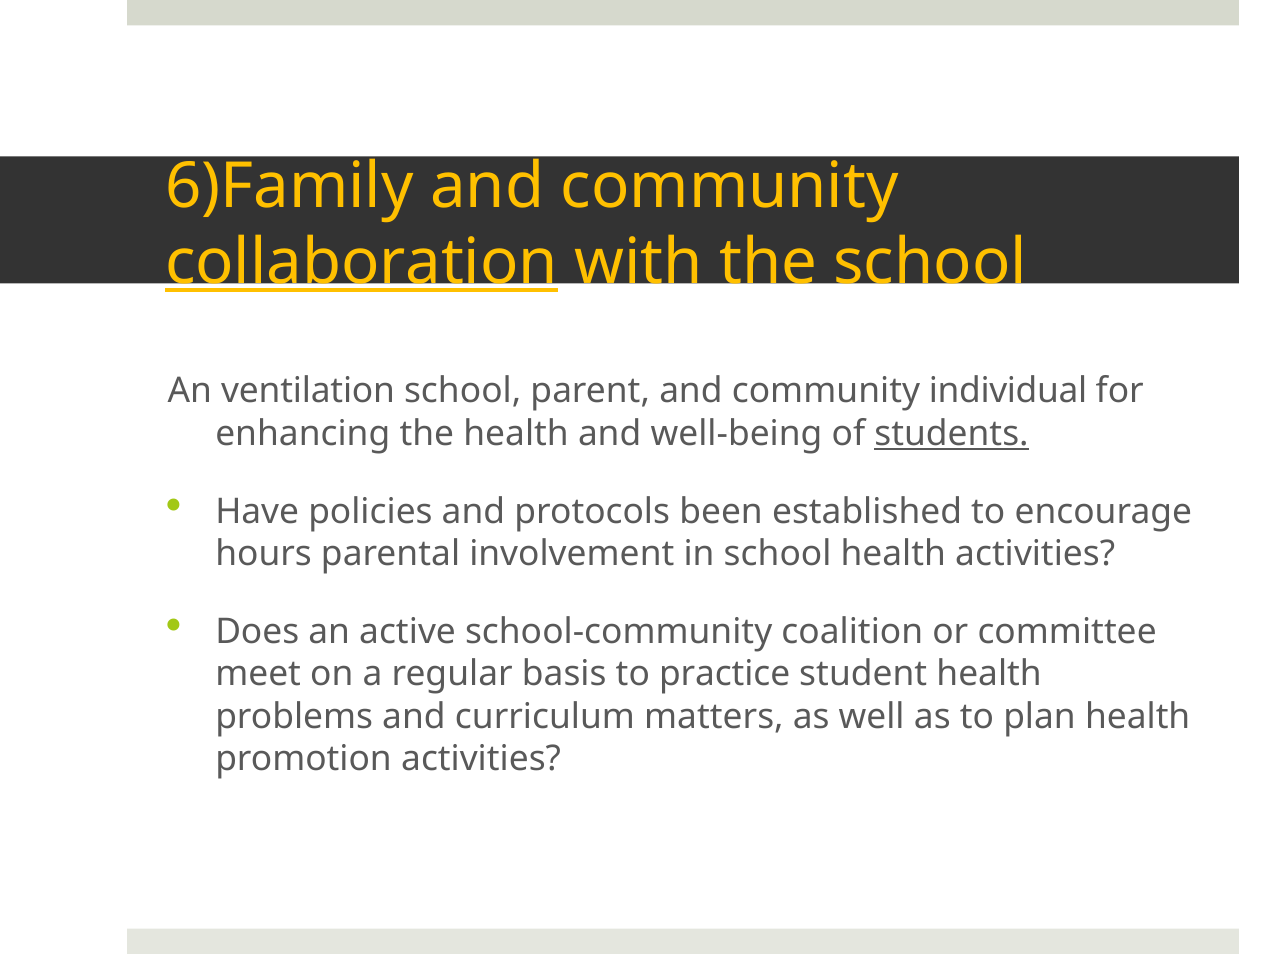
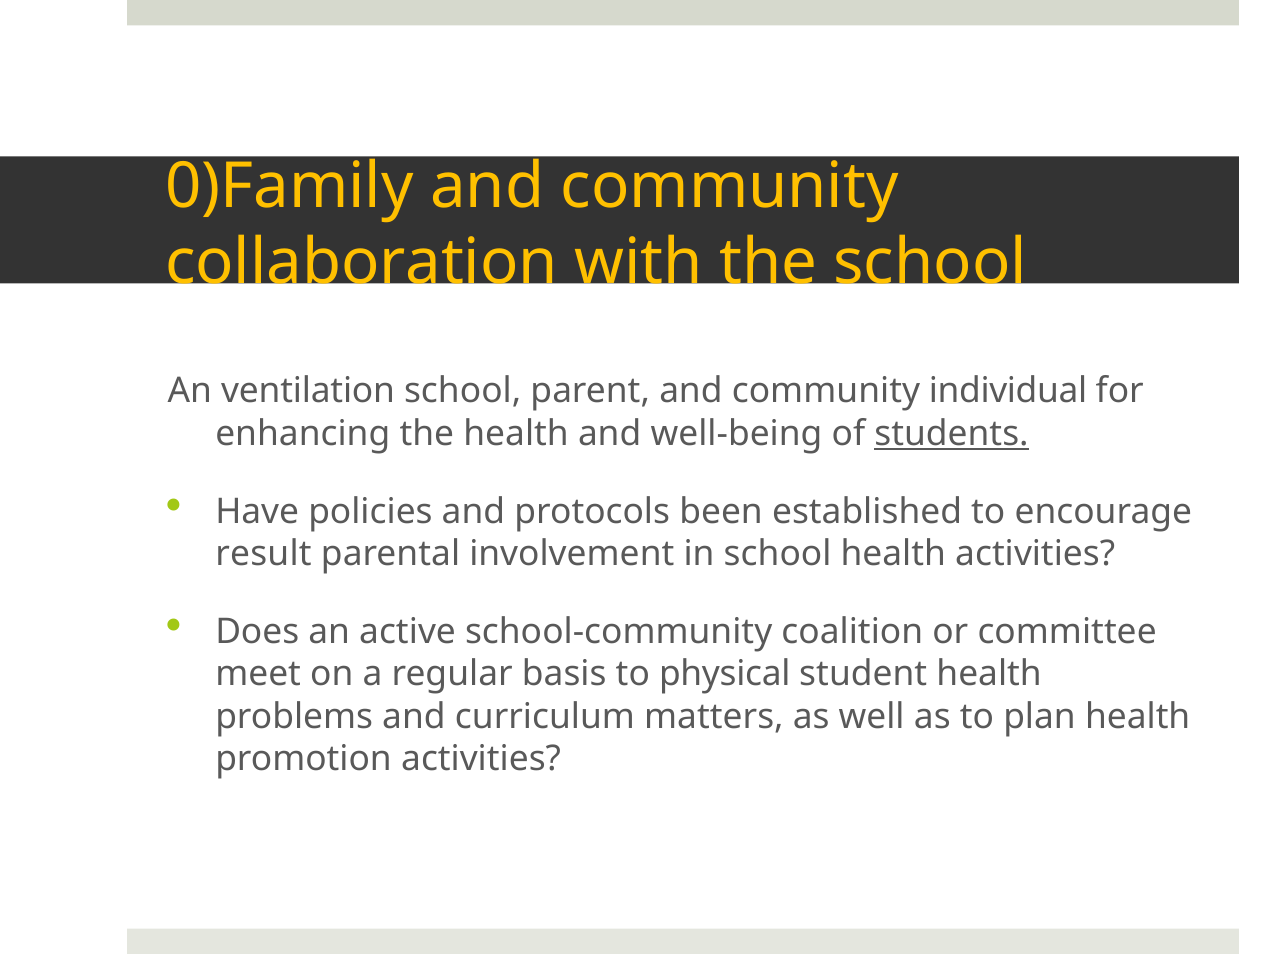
6)Family: 6)Family -> 0)Family (289, 186)
collaboration underline: present -> none (361, 262)
hours: hours -> result (263, 553)
practice: practice -> physical (725, 674)
